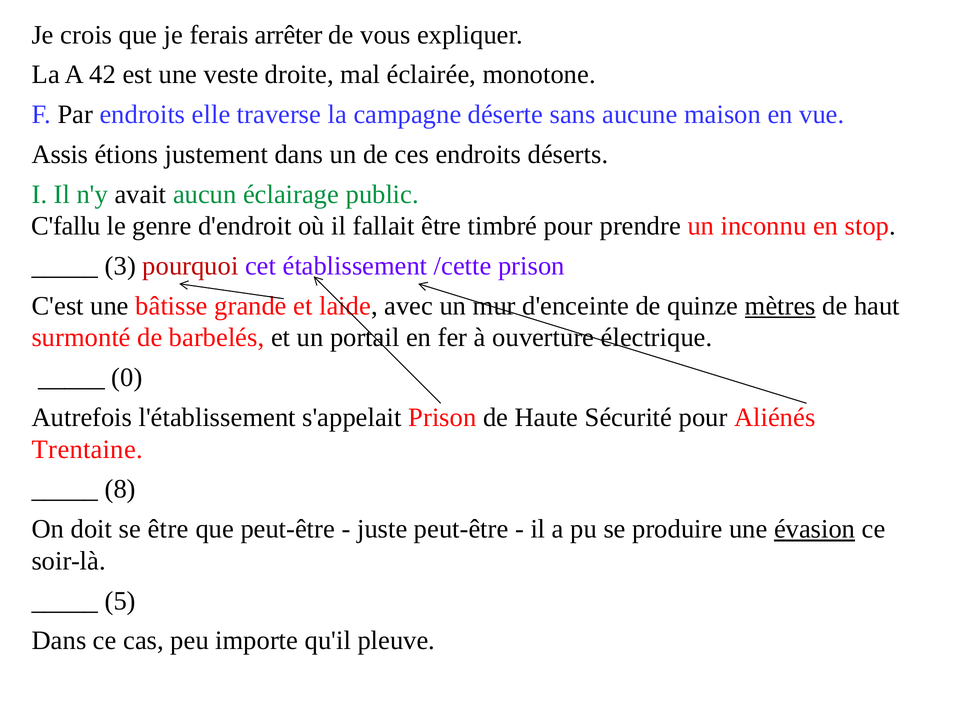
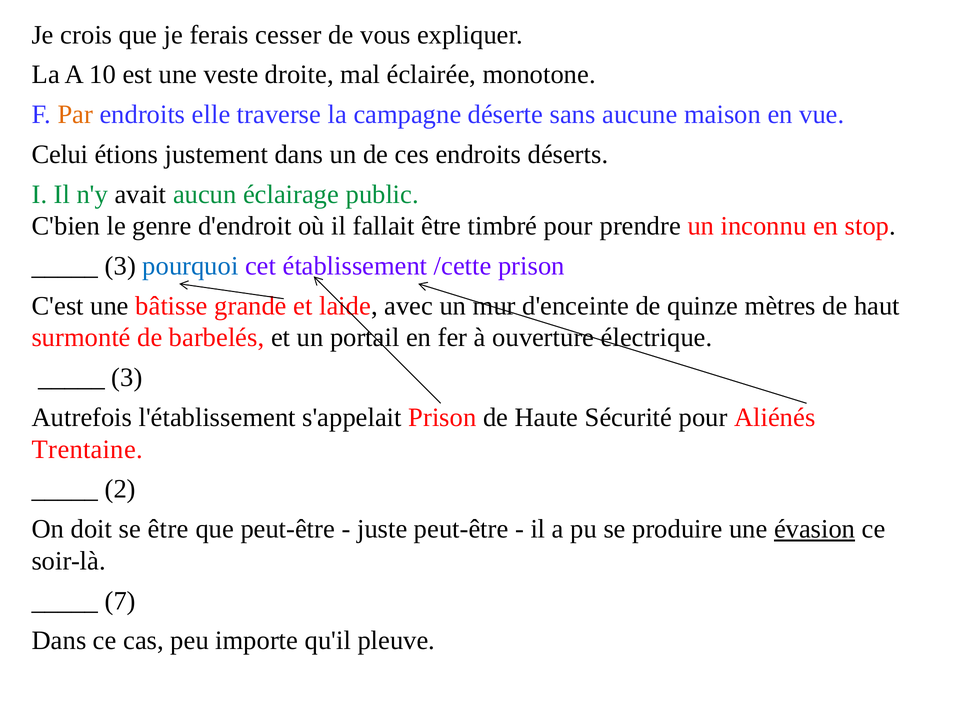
arrêter: arrêter -> cesser (288, 35)
42: 42 -> 10 (103, 75)
Par colour: black -> orange (75, 115)
Assis: Assis -> Celui (60, 154)
C'fallu: C'fallu -> C'bien (66, 226)
pourquoi colour: red -> blue (190, 266)
mètres underline: present -> none (780, 306)
0: 0 -> 3 (127, 378)
8: 8 -> 2 (120, 489)
5: 5 -> 7 (120, 601)
